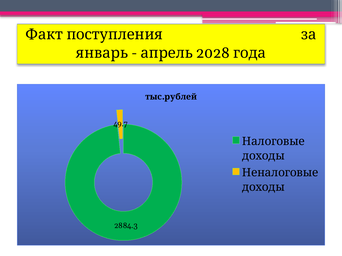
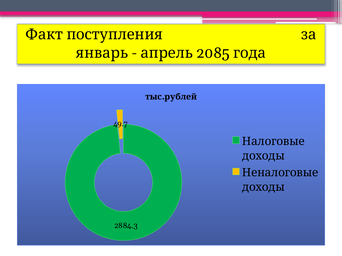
2028: 2028 -> 2085 (213, 53)
